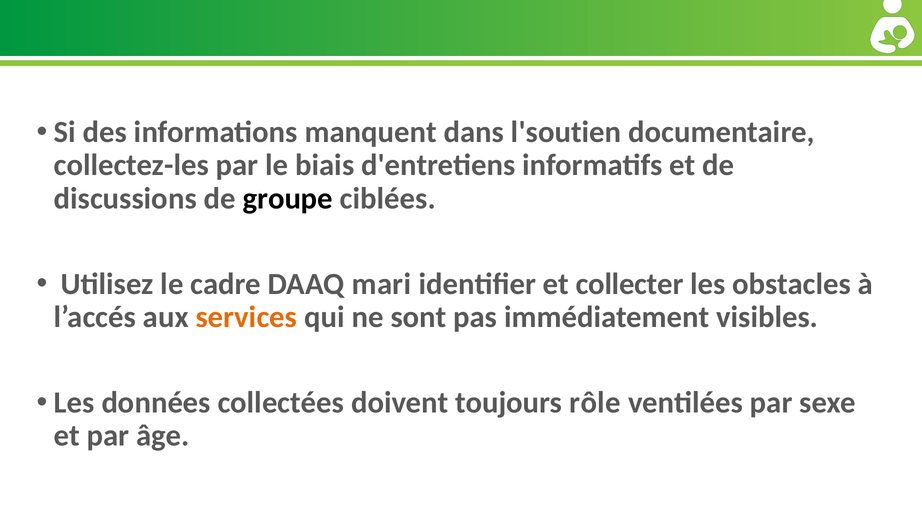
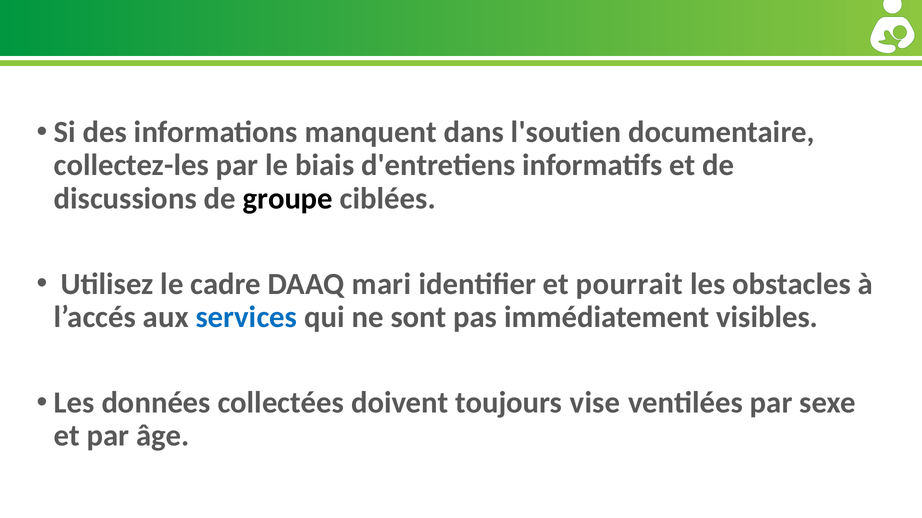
et collecter: collecter -> pourrait (629, 284)
services colour: orange -> blue (246, 317)
rôle: rôle -> vise (595, 403)
